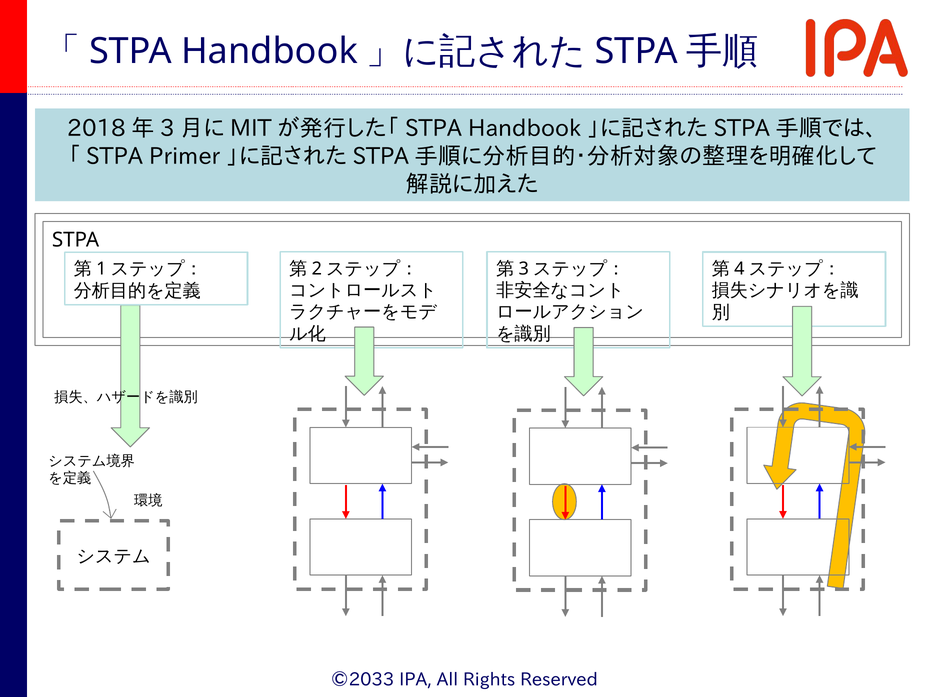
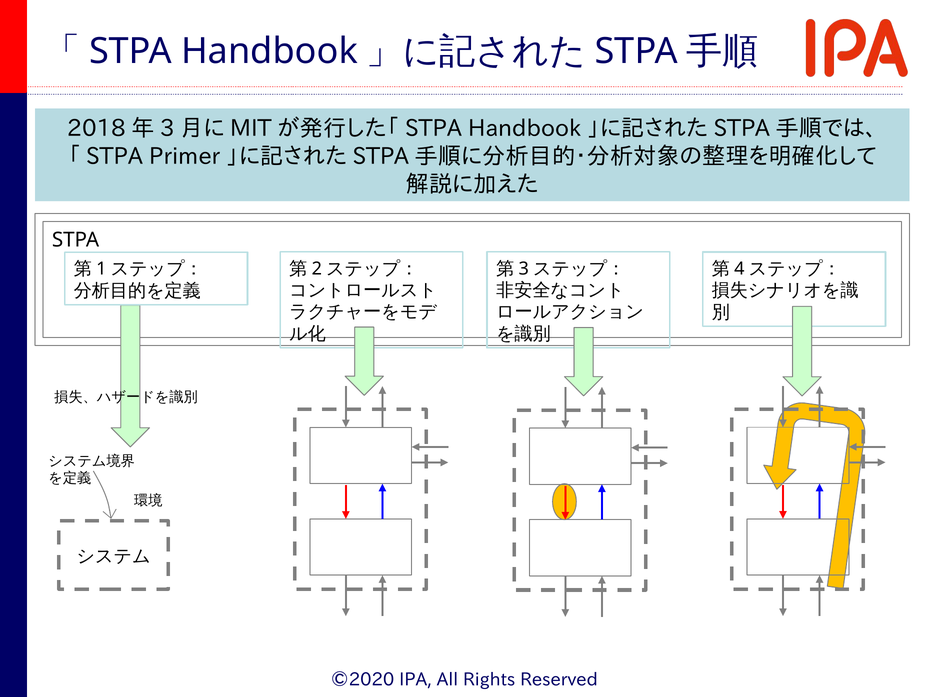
©2033: ©2033 -> ©2020 (363, 680)
